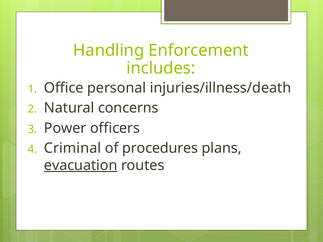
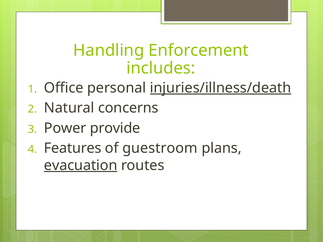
injuries/illness/death underline: none -> present (221, 88)
officers: officers -> provide (115, 128)
Criminal: Criminal -> Features (73, 148)
procedures: procedures -> guestroom (160, 148)
